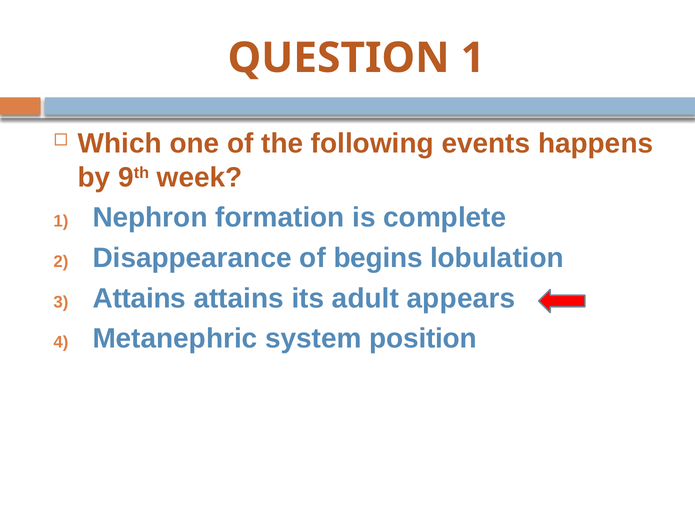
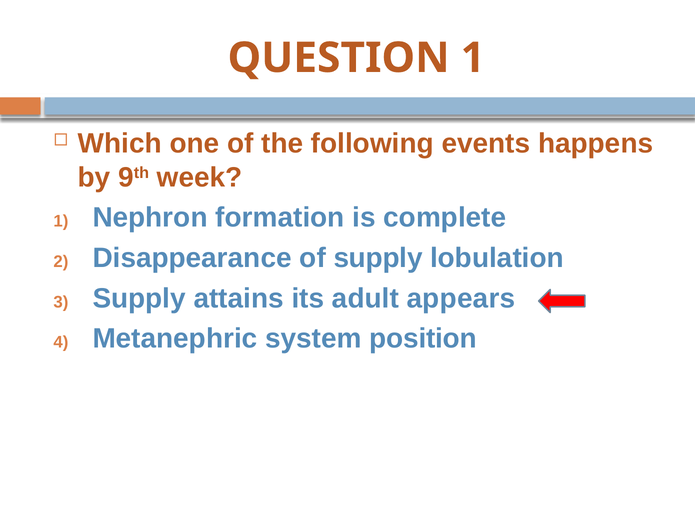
of begins: begins -> supply (378, 258)
Attains: Attains -> Supply (139, 298)
